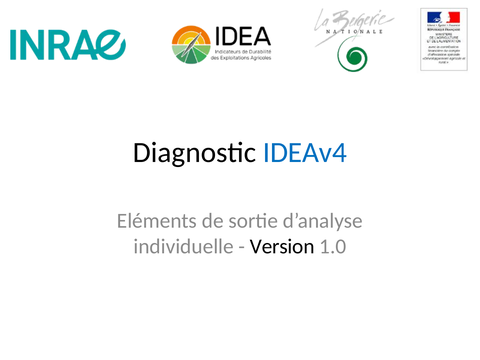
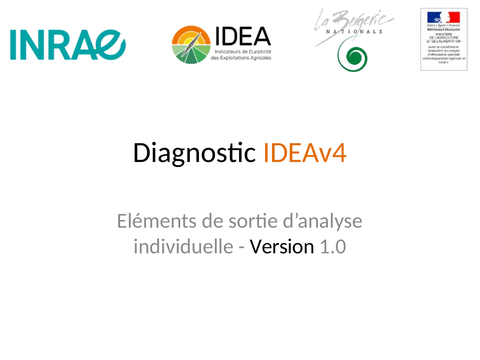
IDEAv4 colour: blue -> orange (305, 152)
